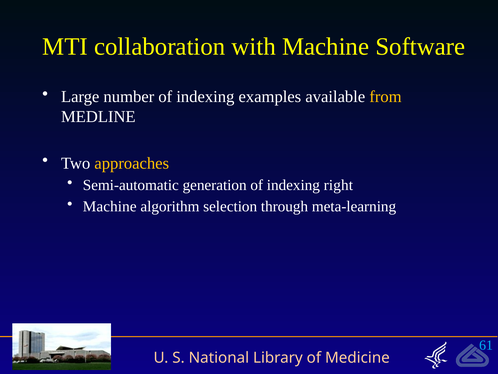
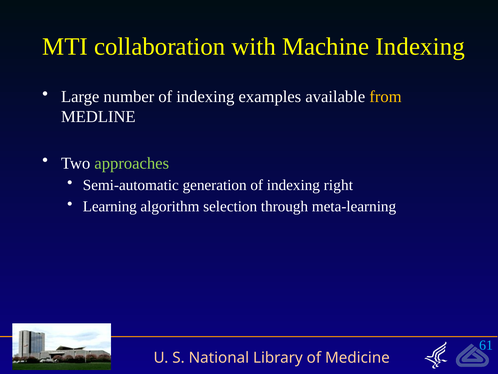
Machine Software: Software -> Indexing (420, 47)
approaches colour: yellow -> light green (132, 163)
Machine: Machine -> Learning (110, 206)
